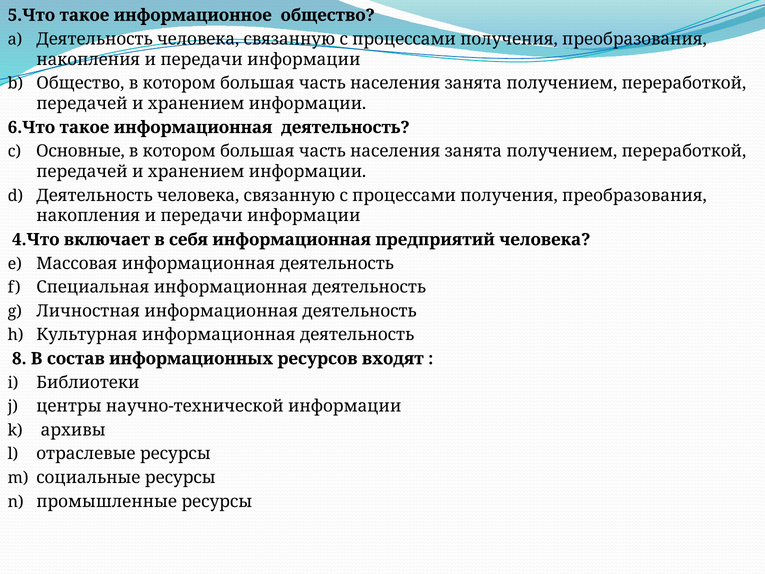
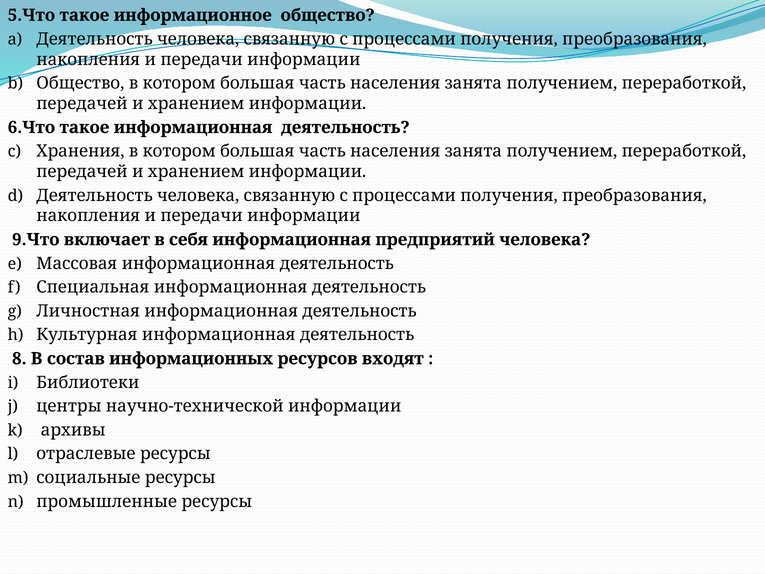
Основные: Основные -> Хранения (80, 151)
4.Что: 4.Что -> 9.Что (36, 240)
